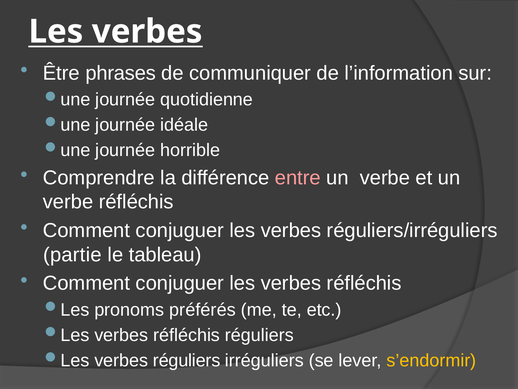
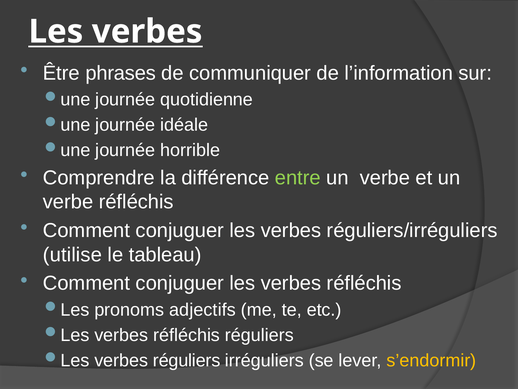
entre colour: pink -> light green (298, 177)
partie: partie -> utilise (72, 254)
préférés: préférés -> adjectifs (202, 309)
